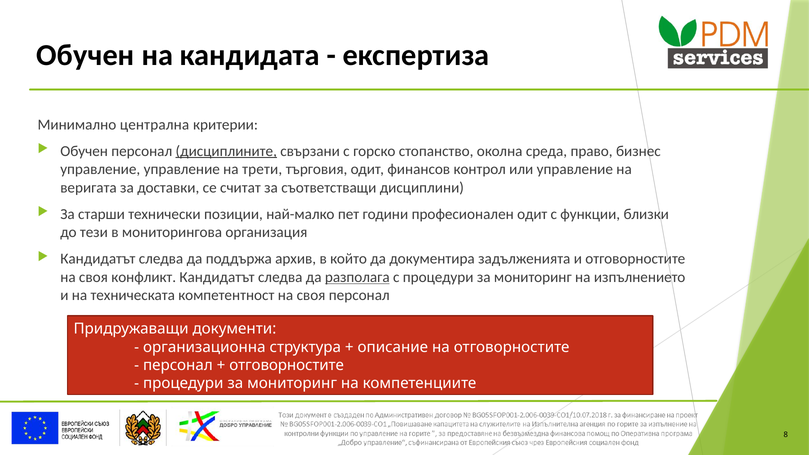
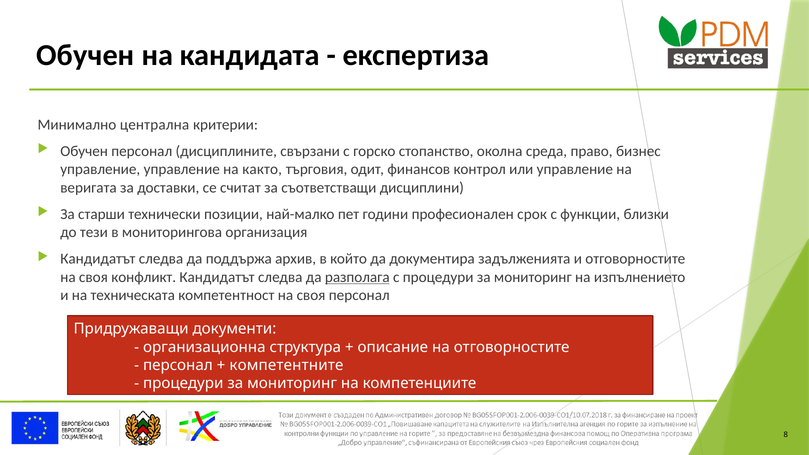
дисциплините underline: present -> none (226, 151)
трети: трети -> както (262, 169)
професионален одит: одит -> срок (532, 214)
отговорностите: отговорностите -> компетентните (286, 365)
